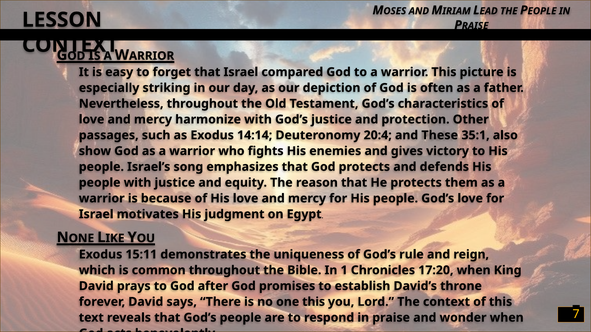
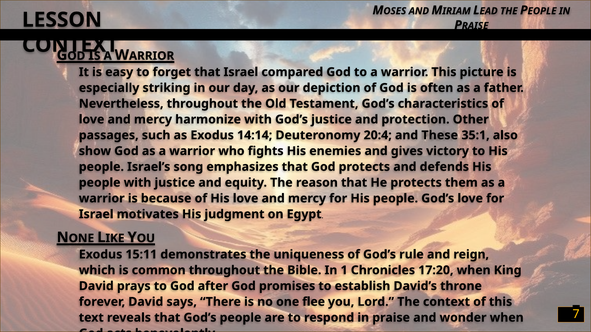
one this: this -> flee (314, 302)
